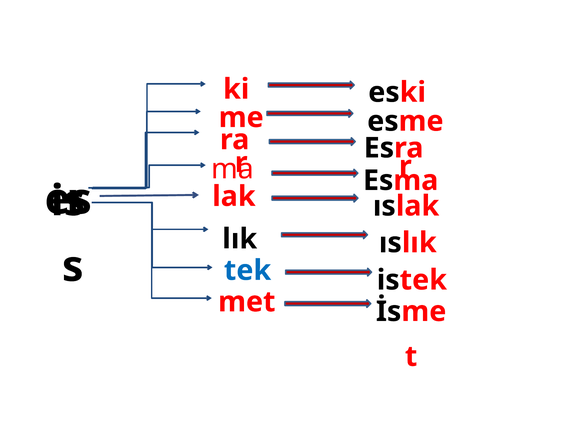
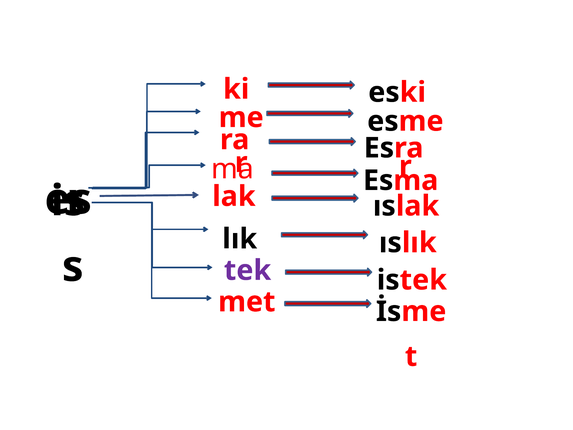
tek colour: blue -> purple (248, 270)
